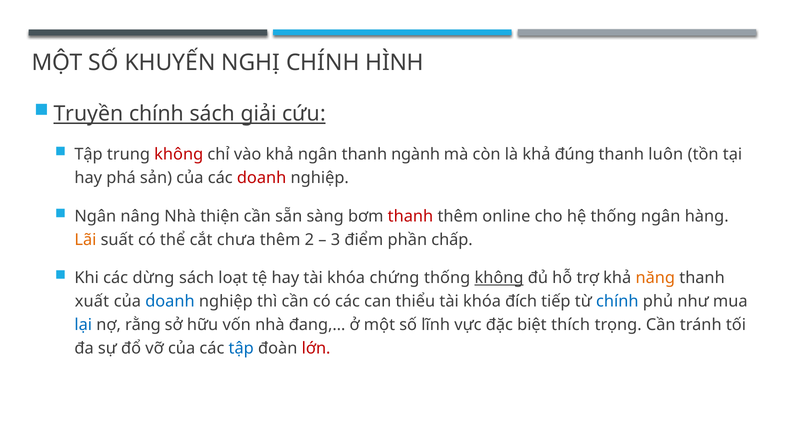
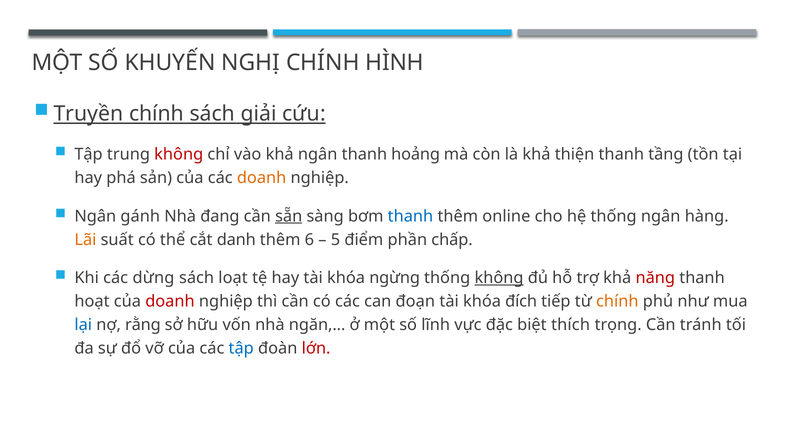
ngành: ngành -> hoảng (416, 155)
đúng: đúng -> thiện (575, 155)
luôn: luôn -> tầng (666, 155)
doanh colour: red -> orange (262, 178)
nâng: nâng -> gánh (140, 216)
thiện: thiện -> đang (220, 216)
sẵn underline: none -> present (289, 216)
thanh colour: red -> blue (410, 216)
chưa: chưa -> danh (236, 240)
2: 2 -> 6 (309, 240)
3: 3 -> 5 (335, 240)
chứng: chứng -> ngừng (395, 278)
năng colour: orange -> red (655, 278)
xuất: xuất -> hoạt (92, 302)
doanh colour: blue -> red (170, 302)
thiểu: thiểu -> đoạn (415, 302)
chính colour: blue -> orange (617, 302)
đang,…: đang,… -> ngăn,… (317, 325)
